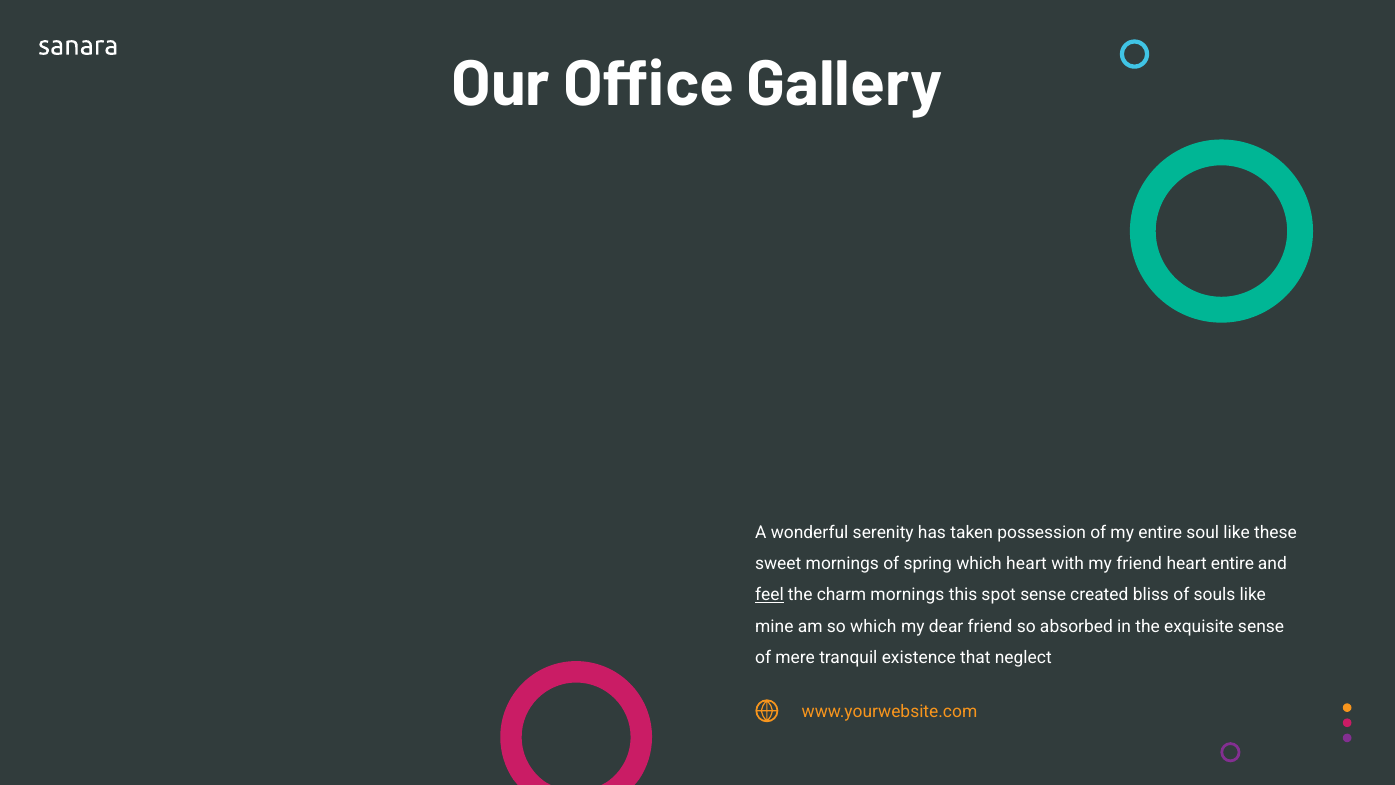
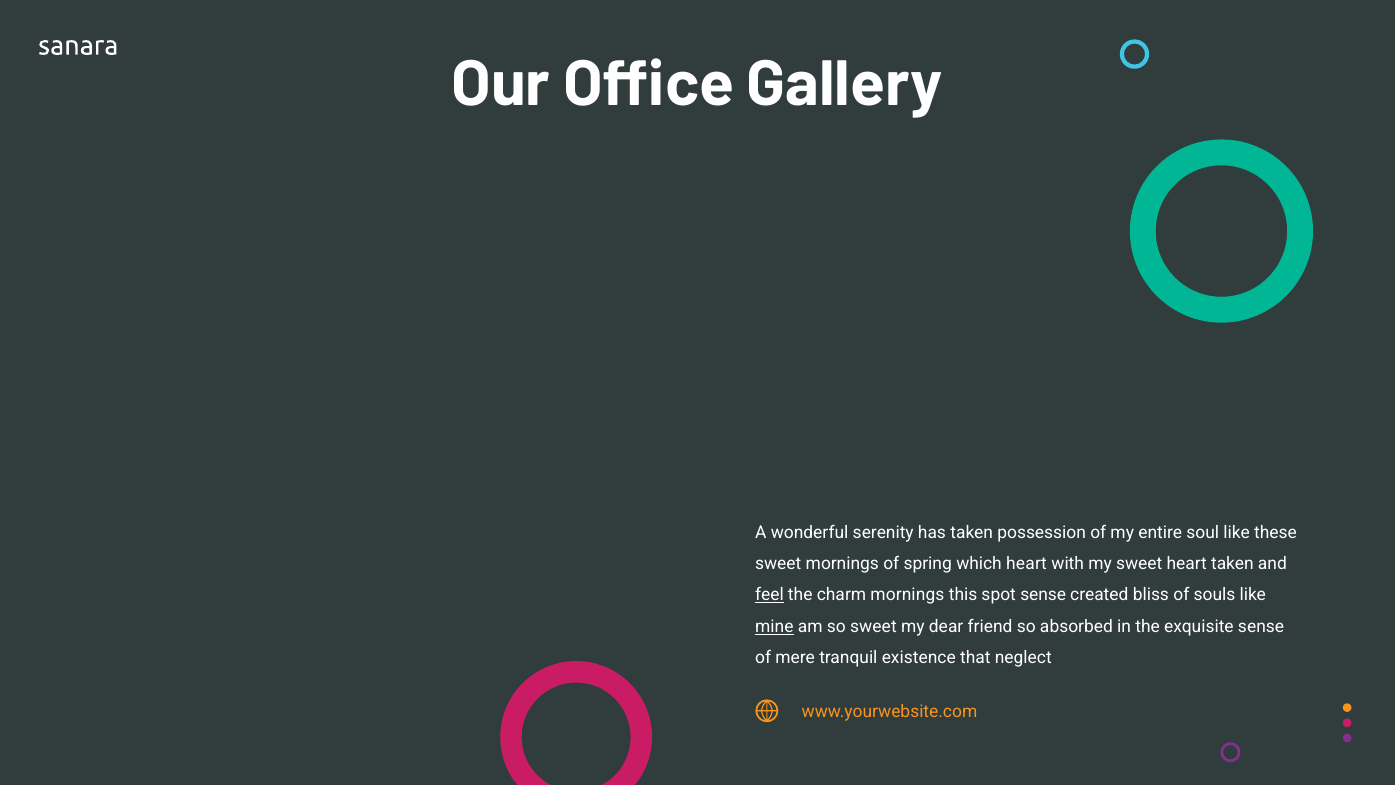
my friend: friend -> sweet (1139, 564)
heart entire: entire -> taken (1232, 564)
mine underline: none -> present (774, 626)
so which: which -> sweet (873, 626)
